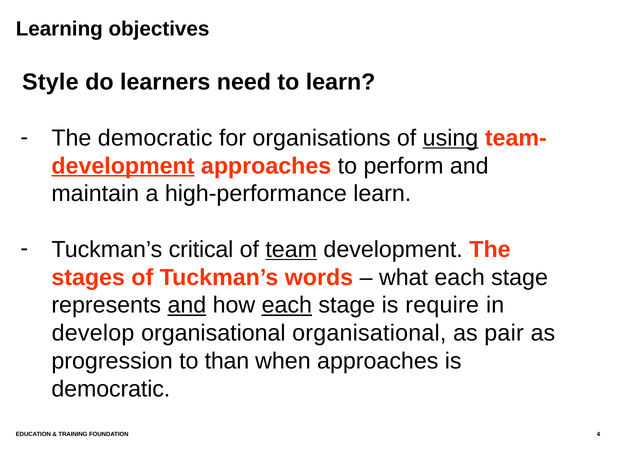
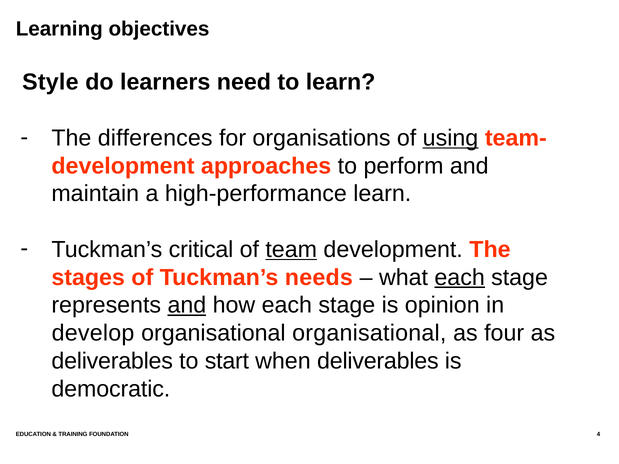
The democratic: democratic -> differences (155, 138)
development underline: present -> none (123, 166)
words: words -> needs (319, 278)
each underline: none -> present (460, 278)
each underline: present -> none (287, 305)
require: require -> opinion (442, 305)
pair: pair -> four (504, 333)
progression: progression -> deliverables (112, 361)
than: than -> start (227, 361)
when approaches: approaches -> deliverables (378, 361)
